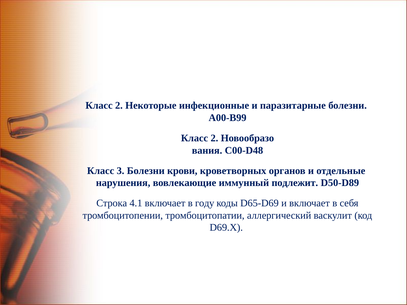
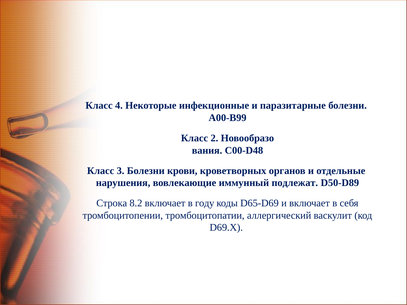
2: 2 -> 4 (119, 106)
подлежит: подлежит -> подлежат (295, 183)
4.1: 4.1 -> 8.2 (136, 203)
